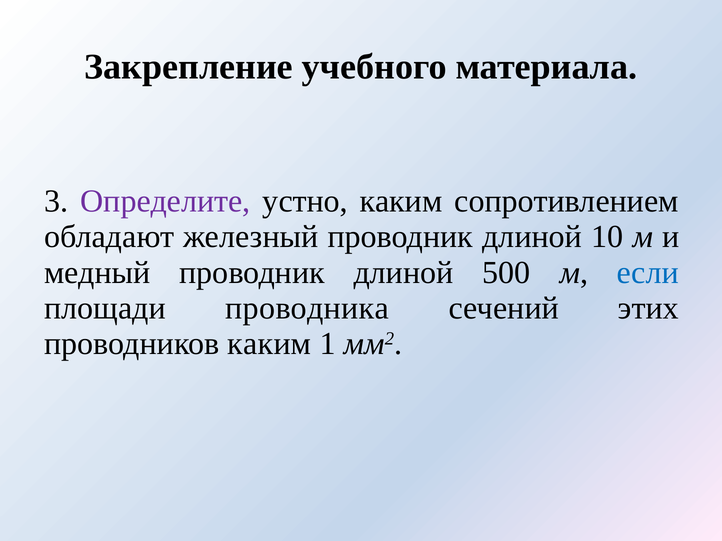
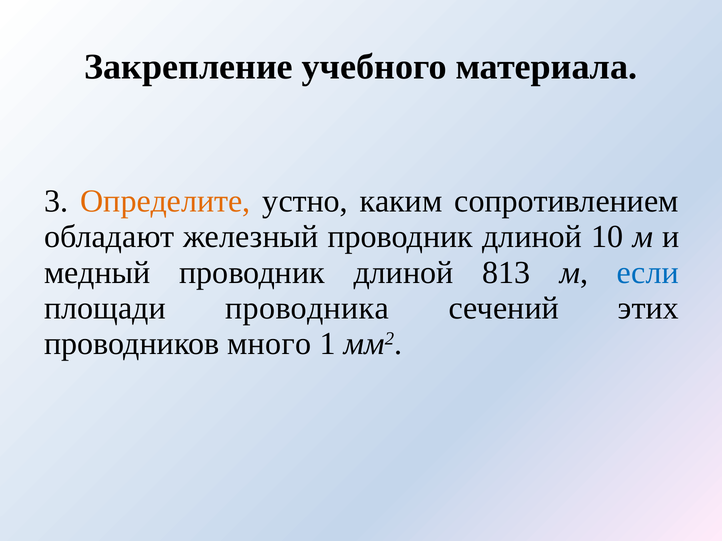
Определите colour: purple -> orange (165, 201)
500: 500 -> 813 (506, 273)
проводников каким: каким -> много (269, 344)
